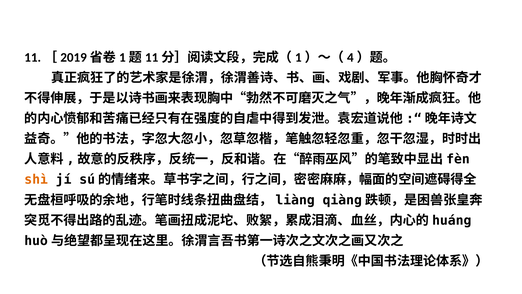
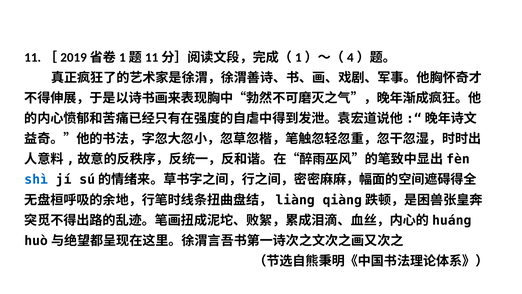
shì colour: orange -> blue (36, 179)
